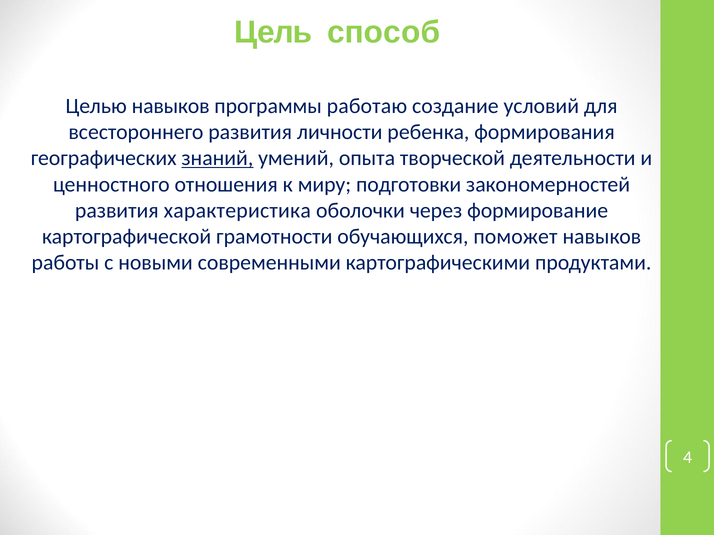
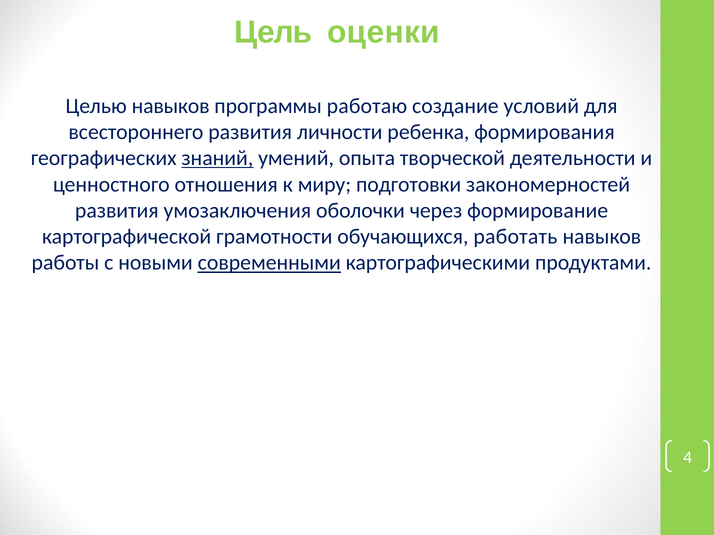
способ: способ -> оценки (383, 32)
характеристика: характеристика -> умозаключения (237, 211)
поможет: поможет -> работать (515, 237)
современными underline: none -> present (269, 263)
